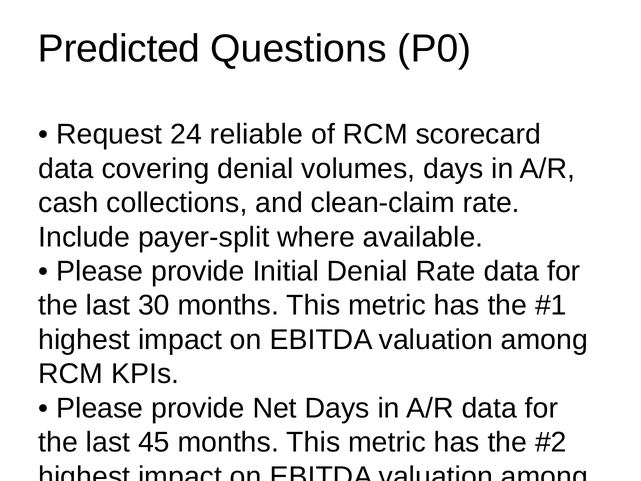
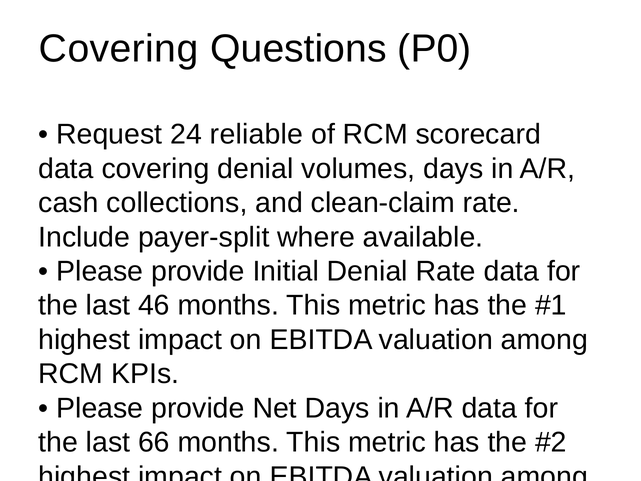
Predicted: Predicted -> Covering (119, 49)
30: 30 -> 46 (154, 305)
45: 45 -> 66 (154, 442)
